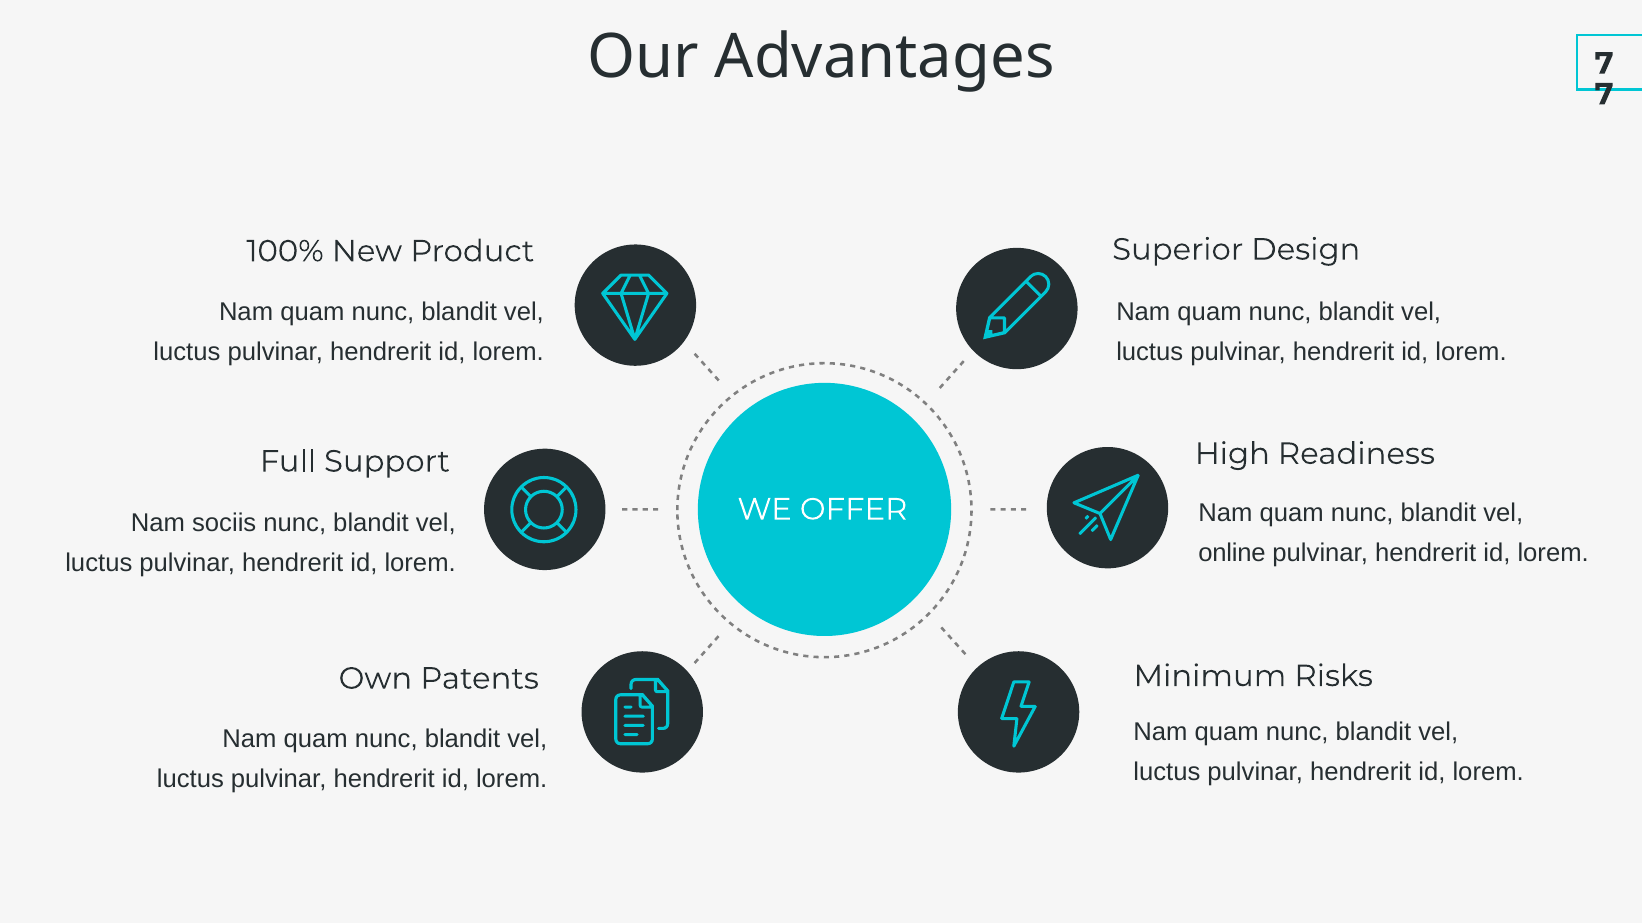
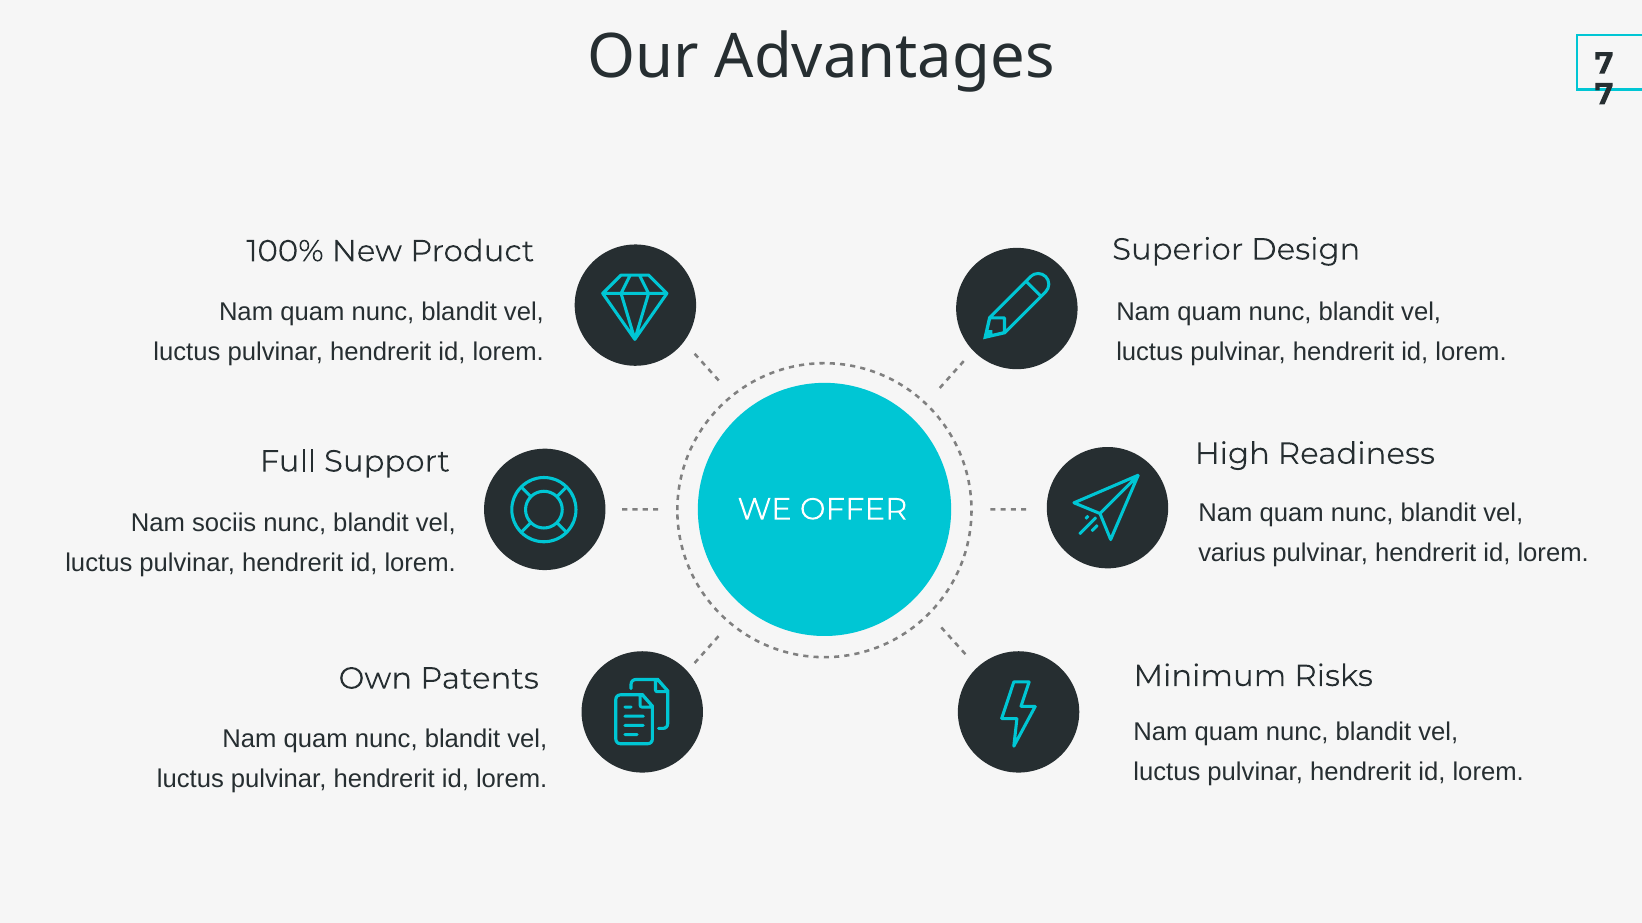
online: online -> varius (1232, 553)
